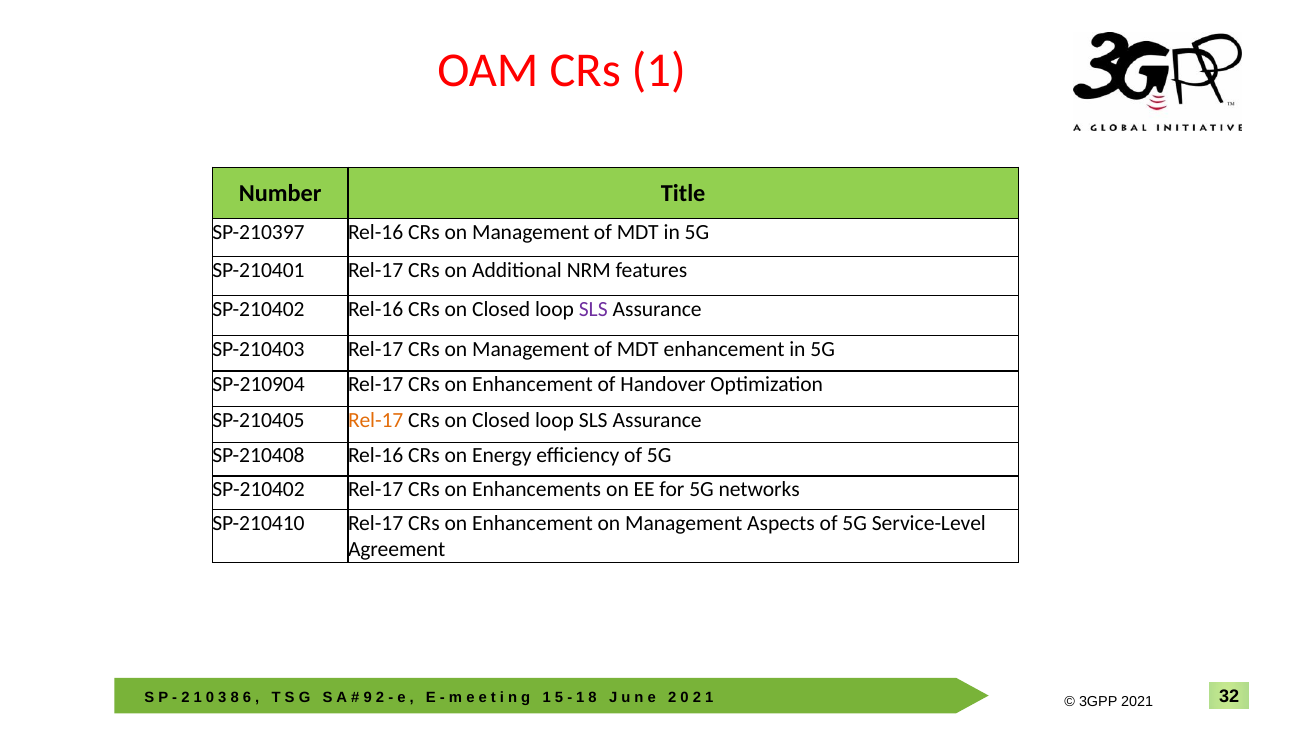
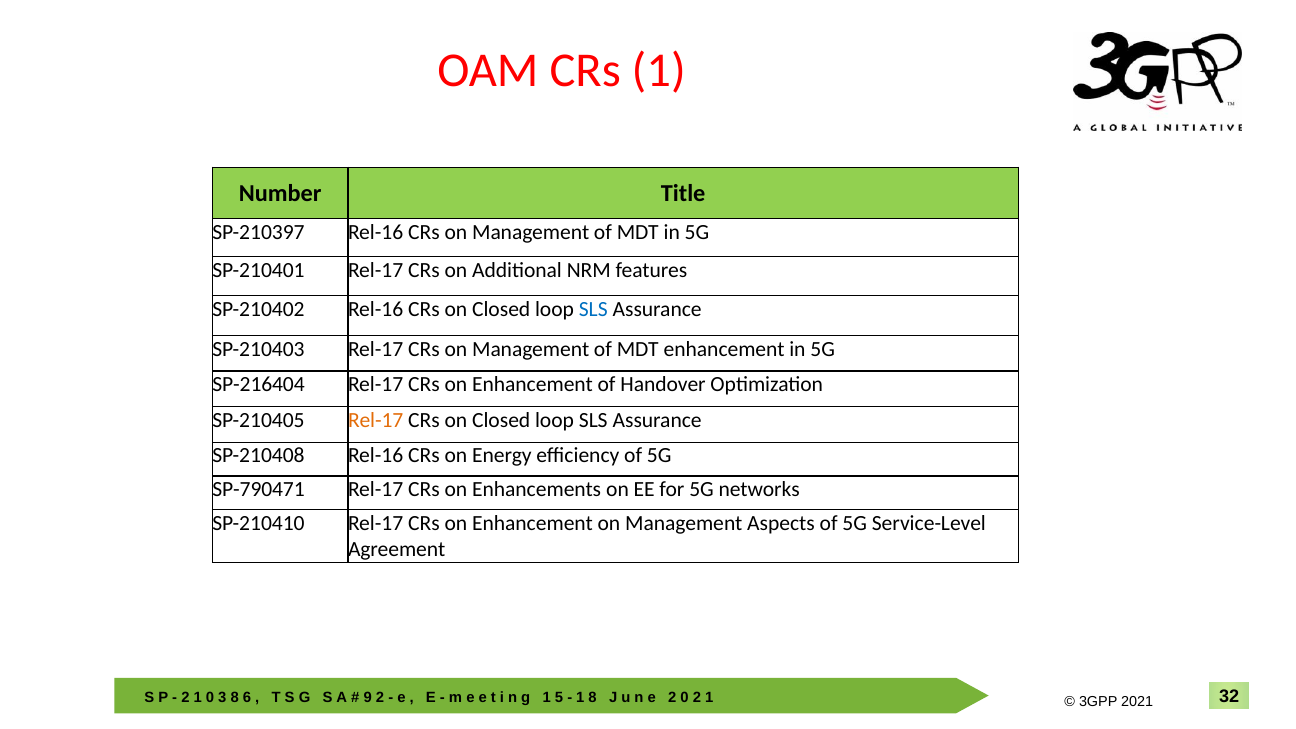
SLS colour: purple -> blue (593, 309)
SP-210904: SP-210904 -> SP-216404 (259, 384)
SP-210402: SP-210402 -> SP-790471 (259, 489)
